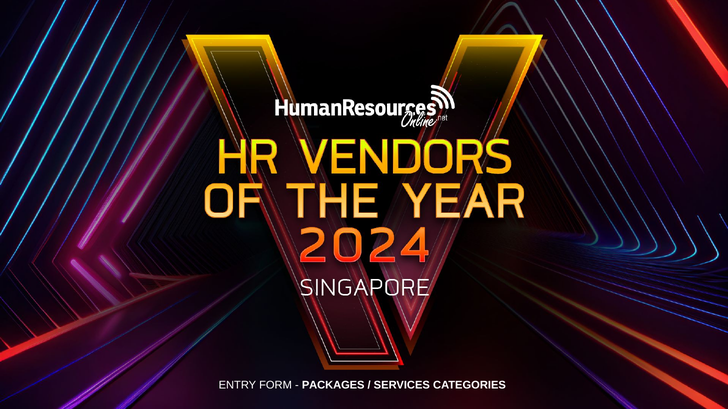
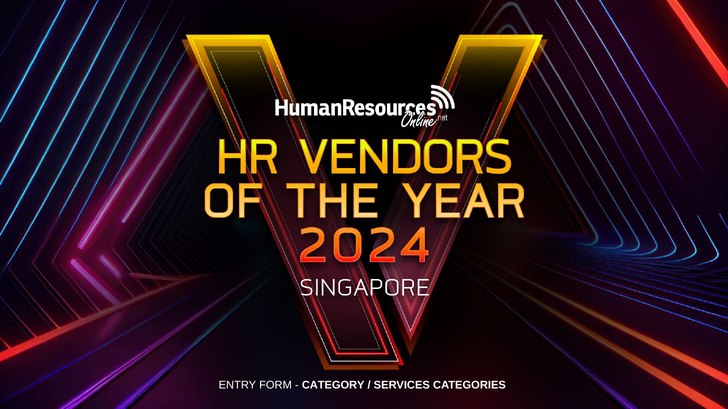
PACKAGES: PACKAGES -> CATEGORY (333, 386)
